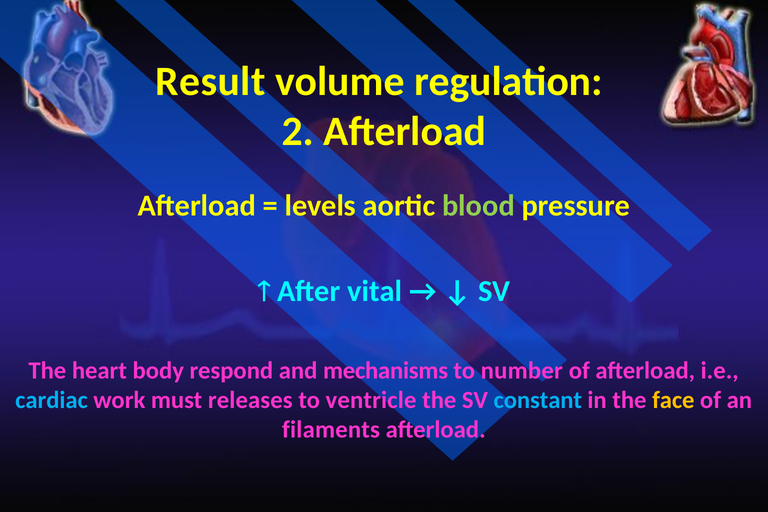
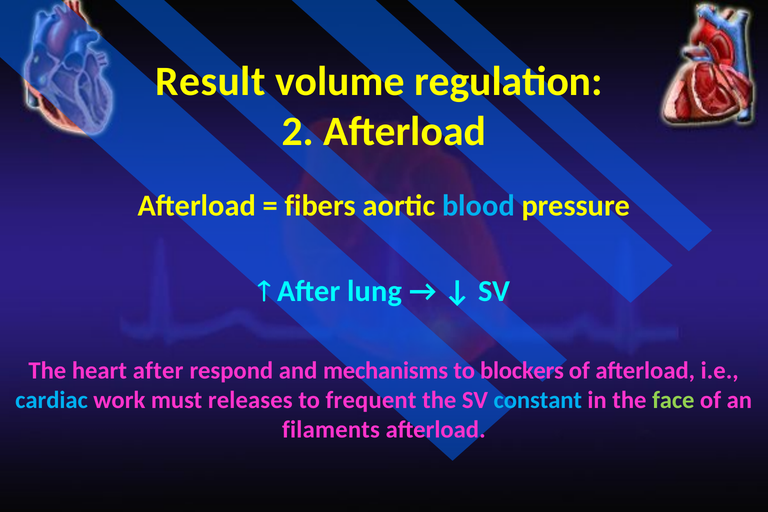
levels: levels -> fibers (320, 206)
blood colour: light green -> light blue (478, 206)
vital: vital -> lung (375, 291)
heart body: body -> after (158, 370)
number: number -> blockers (522, 370)
ventricle: ventricle -> frequent (371, 400)
face colour: yellow -> light green (673, 400)
